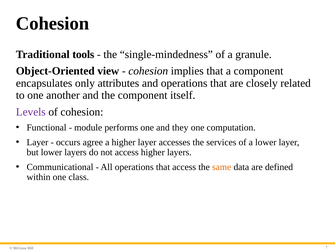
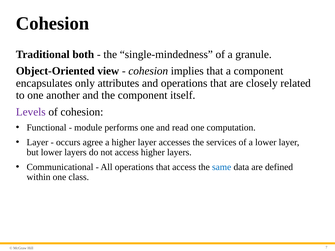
tools: tools -> both (83, 54)
they: they -> read (180, 128)
same colour: orange -> blue (222, 167)
